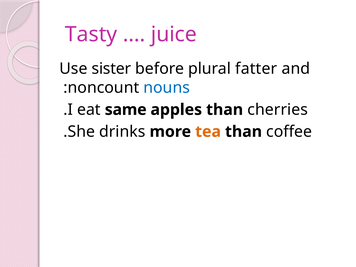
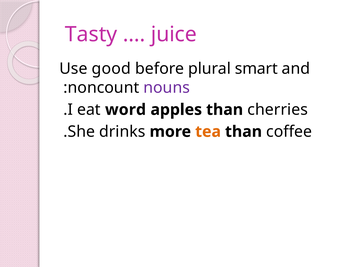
sister: sister -> good (111, 69)
fatter: fatter -> smart (256, 69)
nouns colour: blue -> purple (167, 88)
same: same -> word (126, 110)
